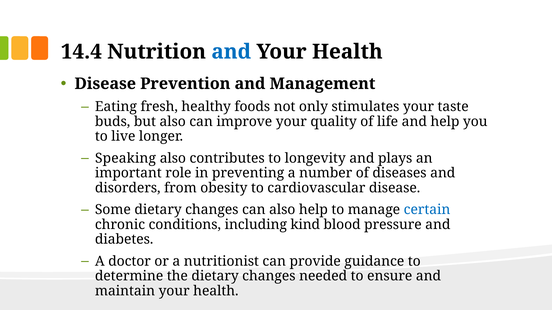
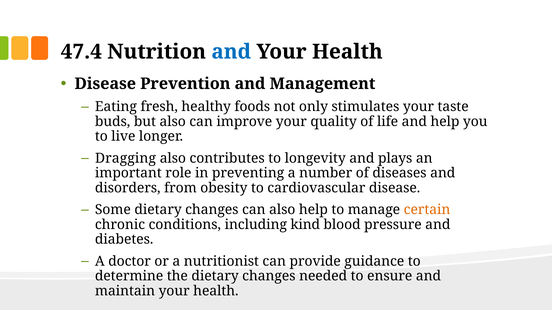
14.4: 14.4 -> 47.4 (81, 52)
Speaking: Speaking -> Dragging (125, 158)
certain colour: blue -> orange (427, 210)
